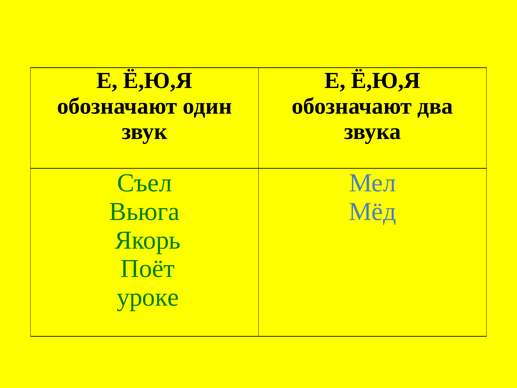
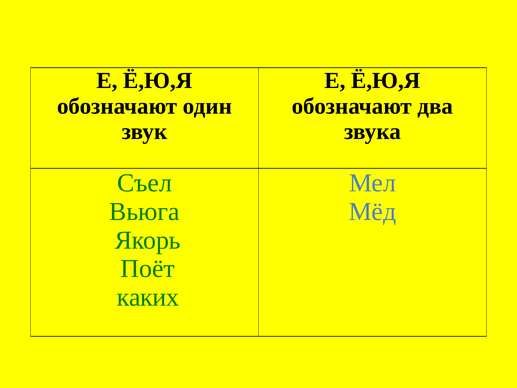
уроке: уроке -> каких (148, 297)
